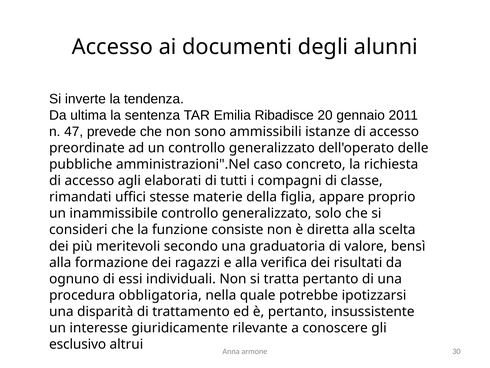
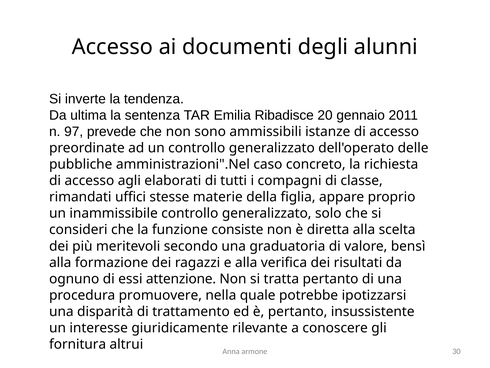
47: 47 -> 97 (74, 131)
individuali: individuali -> attenzione (181, 279)
obbligatoria: obbligatoria -> promuovere (160, 295)
esclusivo: esclusivo -> fornitura (78, 344)
